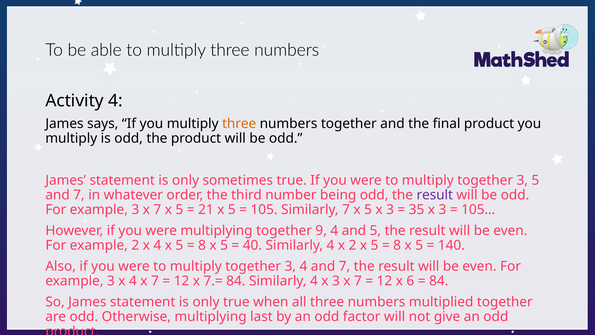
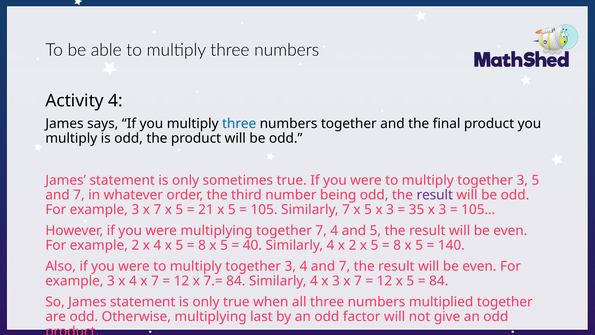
three colour: orange -> blue (239, 124)
together 9: 9 -> 7 (321, 230)
12 x 6: 6 -> 5 (410, 281)
